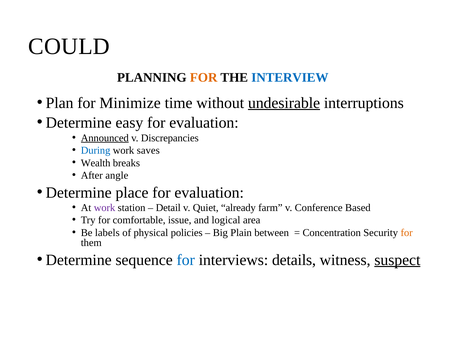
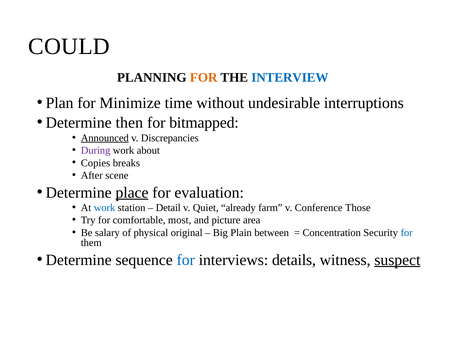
undesirable underline: present -> none (284, 103)
easy: easy -> then (129, 123)
evaluation: evaluation -> bitmapped (204, 123)
During colour: blue -> purple (96, 150)
saves: saves -> about (148, 150)
Wealth: Wealth -> Copies (96, 163)
angle: angle -> scene (117, 175)
place underline: none -> present (132, 192)
work colour: purple -> blue (105, 208)
Based: Based -> Those (358, 208)
issue: issue -> most (180, 220)
logical: logical -> picture (226, 220)
labels: labels -> salary (107, 232)
policies: policies -> original (187, 232)
for colour: orange -> blue (407, 232)
